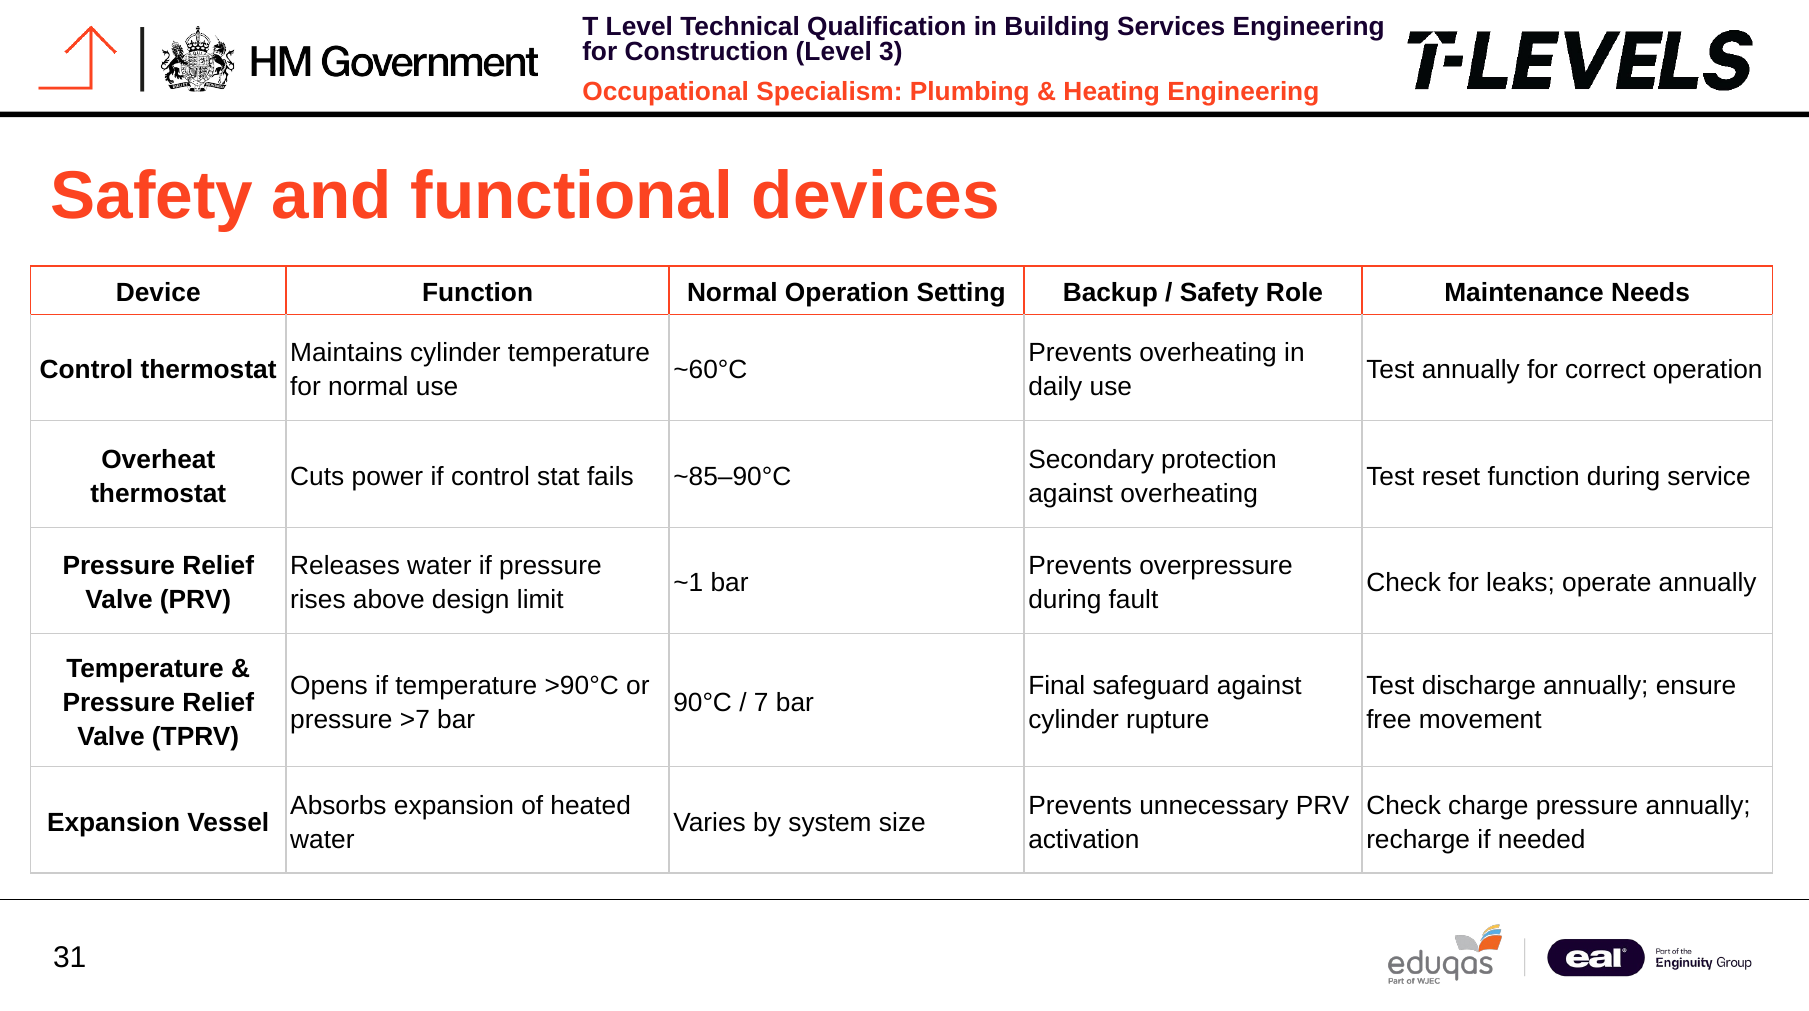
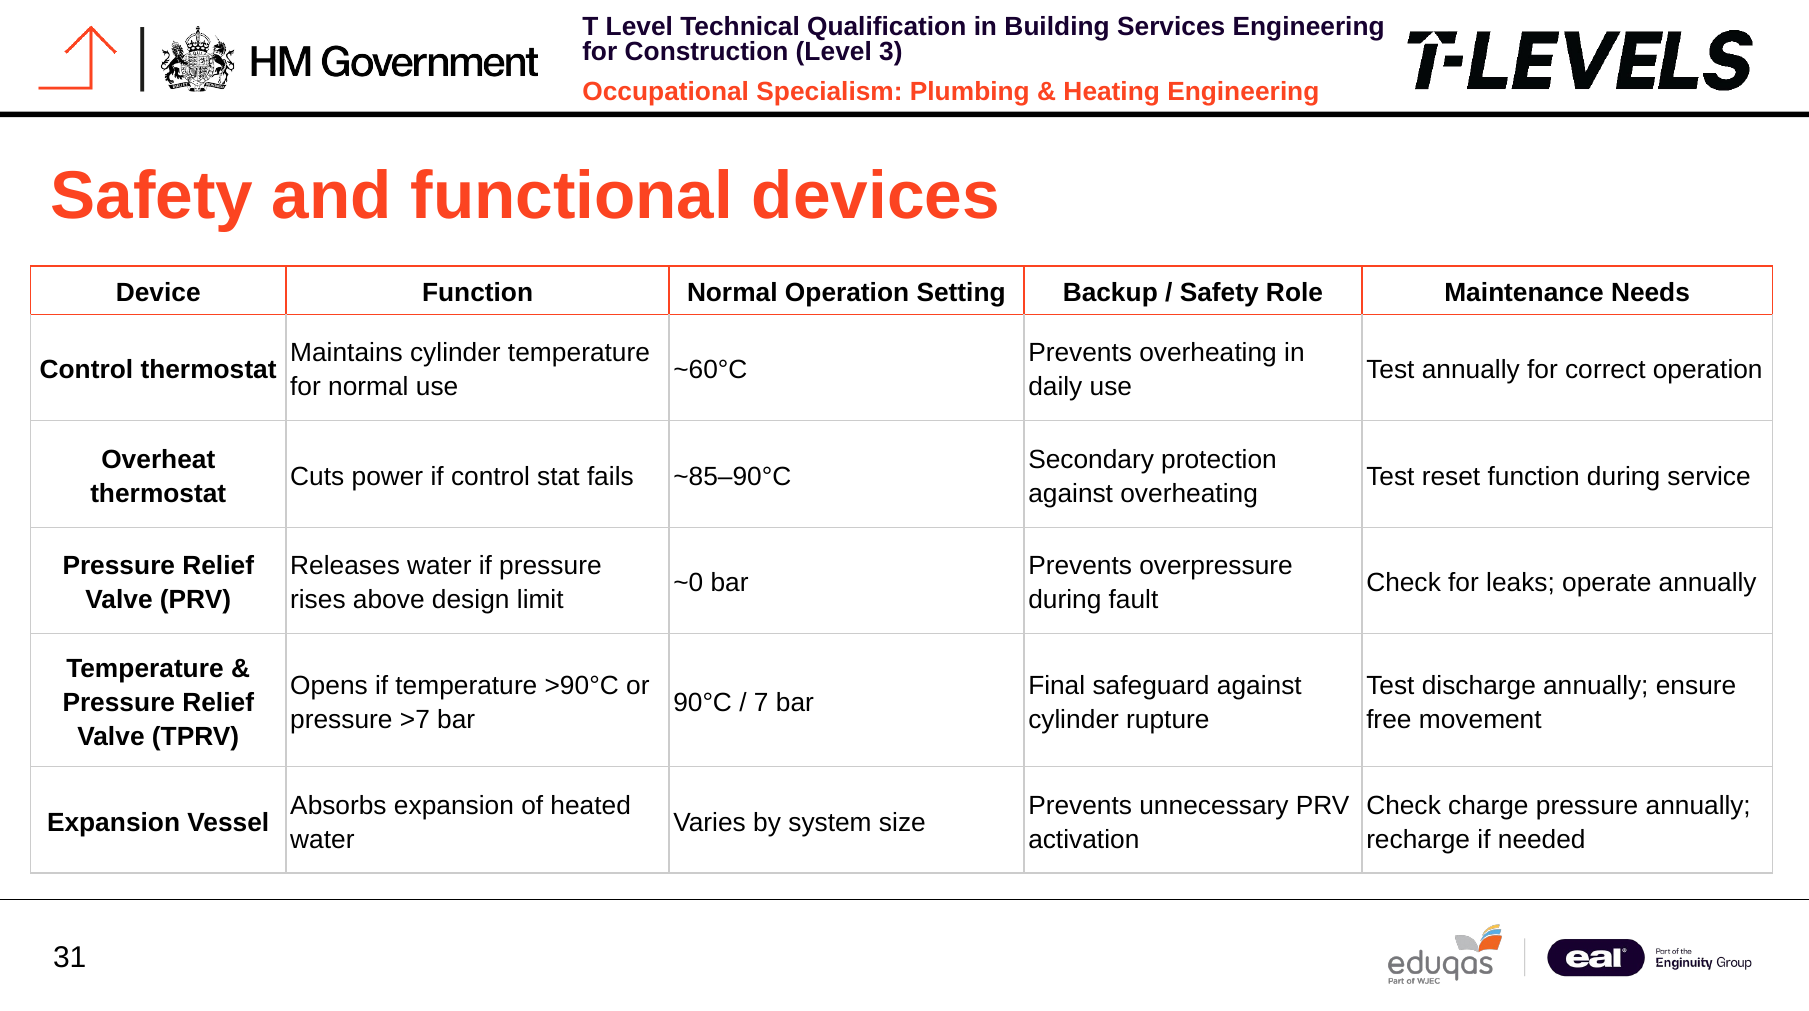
~1: ~1 -> ~0 (688, 583)
